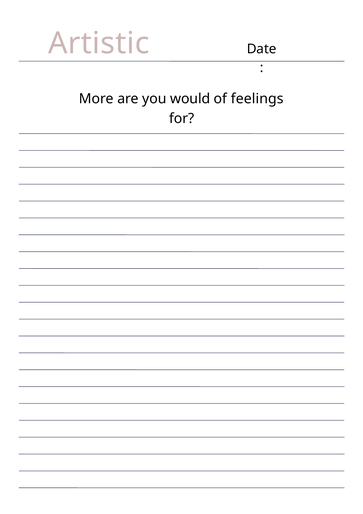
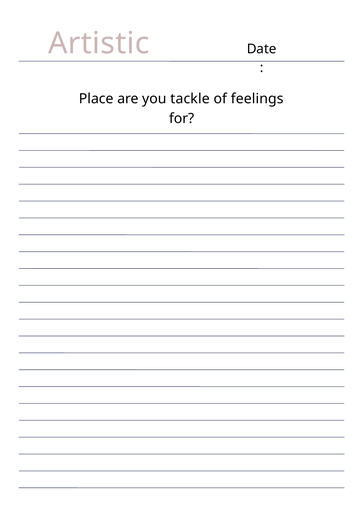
More: More -> Place (96, 99)
would: would -> tackle (190, 99)
